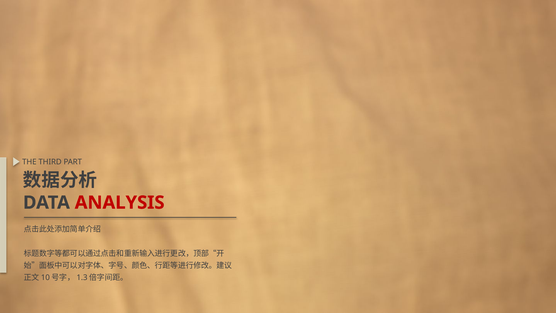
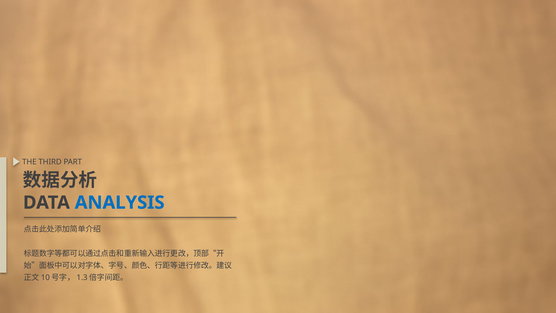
ANALYSIS colour: red -> blue (120, 202)
